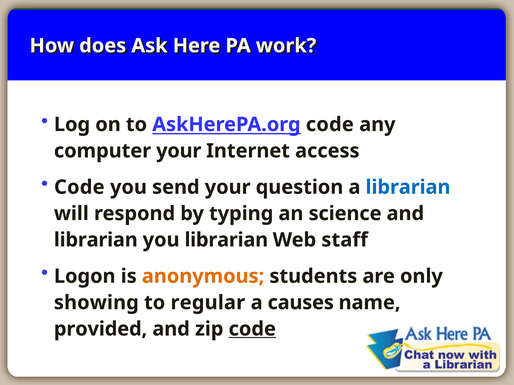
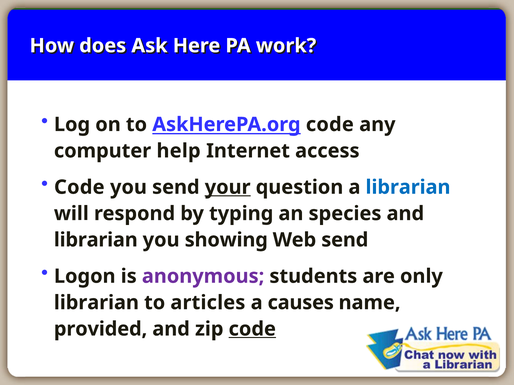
computer your: your -> help (179, 151)
your underline: none -> present (228, 187)
science: science -> species (345, 214)
you librarian: librarian -> showing (226, 240)
Web staff: staff -> send (345, 240)
anonymous colour: orange -> purple (203, 277)
showing: showing -> librarian (96, 303)
regular: regular -> articles (208, 303)
